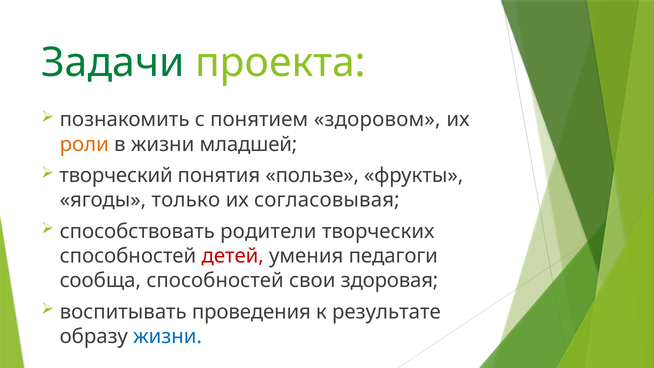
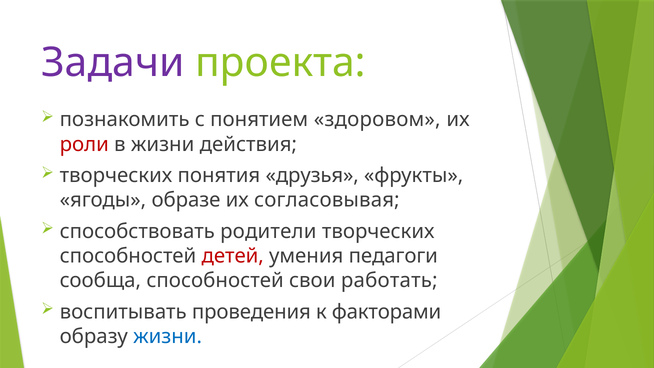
Задачи colour: green -> purple (113, 63)
роли colour: orange -> red (84, 144)
младшей: младшей -> действия (248, 144)
творческий: творческий -> творческих (116, 176)
пользе: пользе -> друзья (312, 176)
только: только -> образе (186, 200)
здоровая: здоровая -> работать (389, 280)
результате: результате -> факторами (387, 312)
